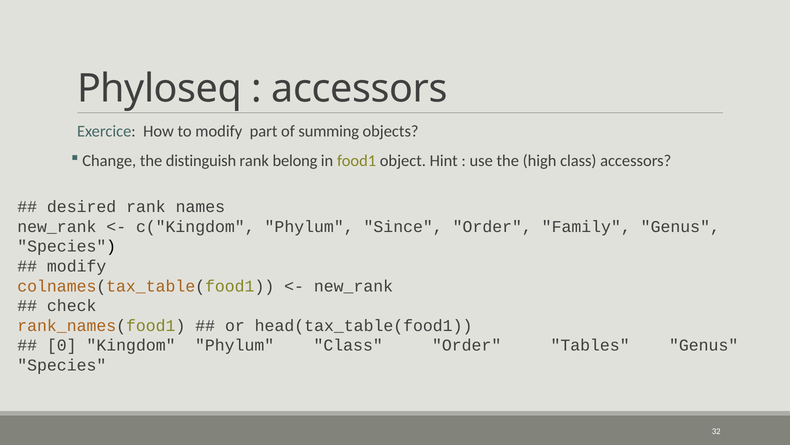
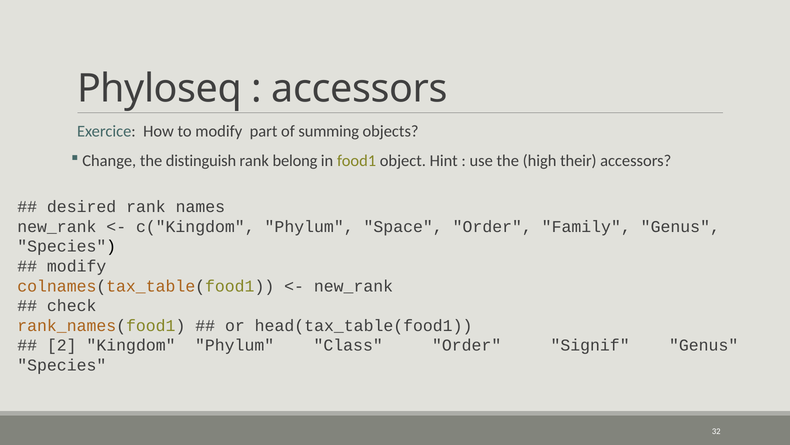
high class: class -> their (578, 161)
Since: Since -> Space (403, 226)
0: 0 -> 2 (62, 345)
Tables: Tables -> Signif (590, 345)
